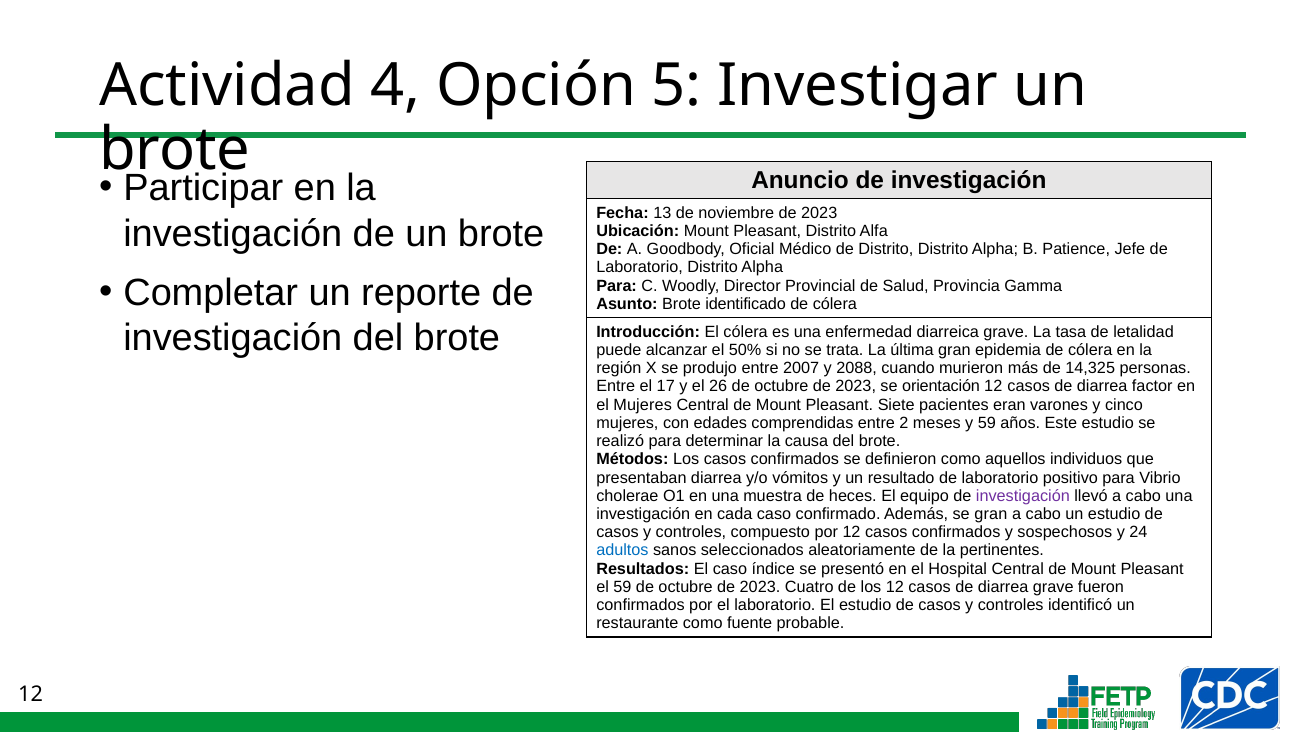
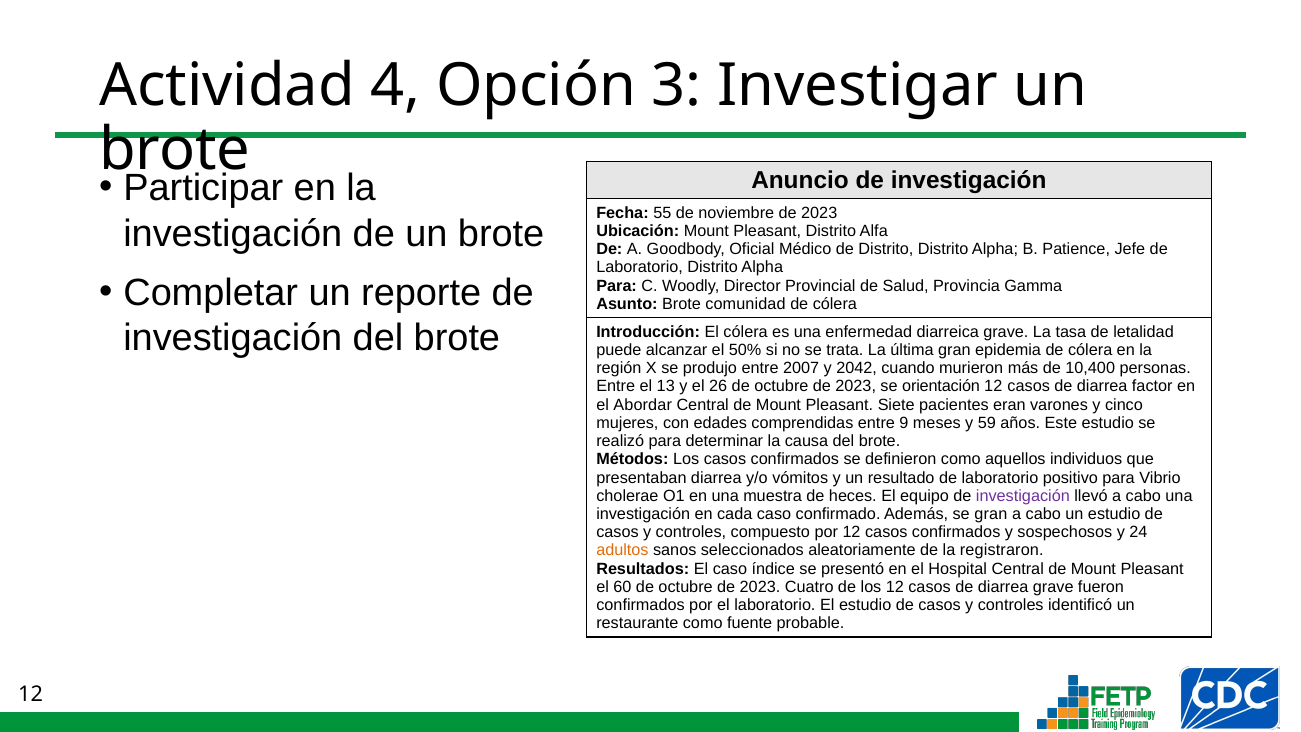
5: 5 -> 3 (677, 85)
13: 13 -> 55 (662, 213)
identificado: identificado -> comunidad (745, 304)
2088: 2088 -> 2042 (857, 368)
14,325: 14,325 -> 10,400 (1090, 368)
17: 17 -> 13 (666, 386)
el Mujeres: Mujeres -> Abordar (643, 405)
2: 2 -> 9 (904, 423)
adultos colour: blue -> orange (622, 550)
pertinentes: pertinentes -> registraron (1002, 550)
el 59: 59 -> 60 (622, 587)
